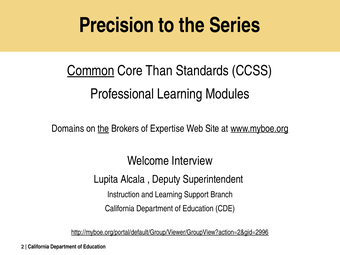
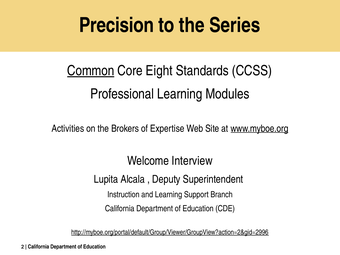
Than: Than -> Eight (159, 71)
Domains: Domains -> Activities (68, 129)
the underline: present -> none (103, 129)
